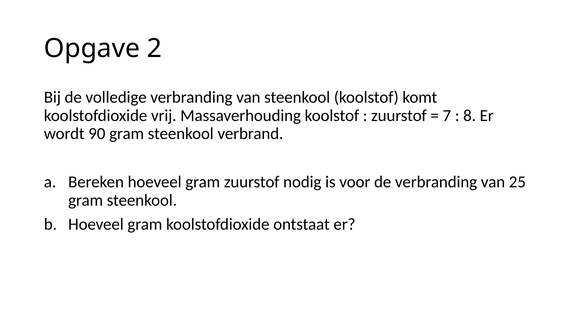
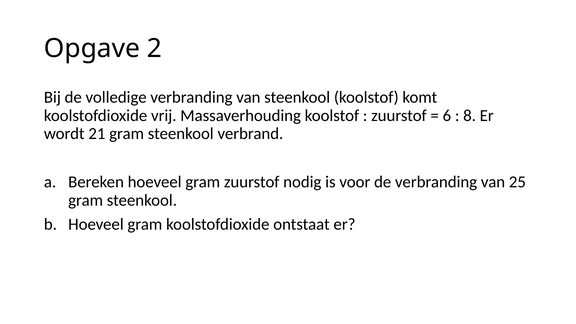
7: 7 -> 6 (447, 116)
90: 90 -> 21 (97, 134)
